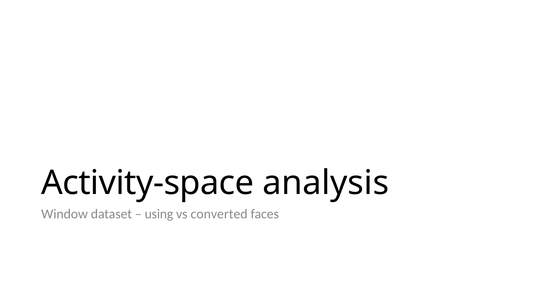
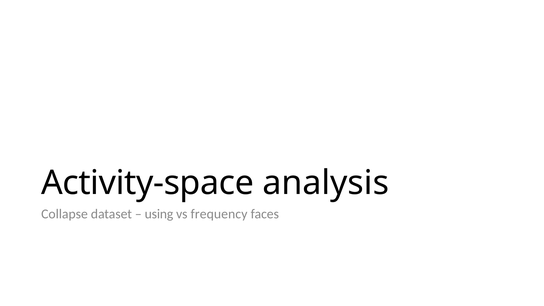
Window: Window -> Collapse (65, 214)
converted: converted -> frequency (219, 214)
